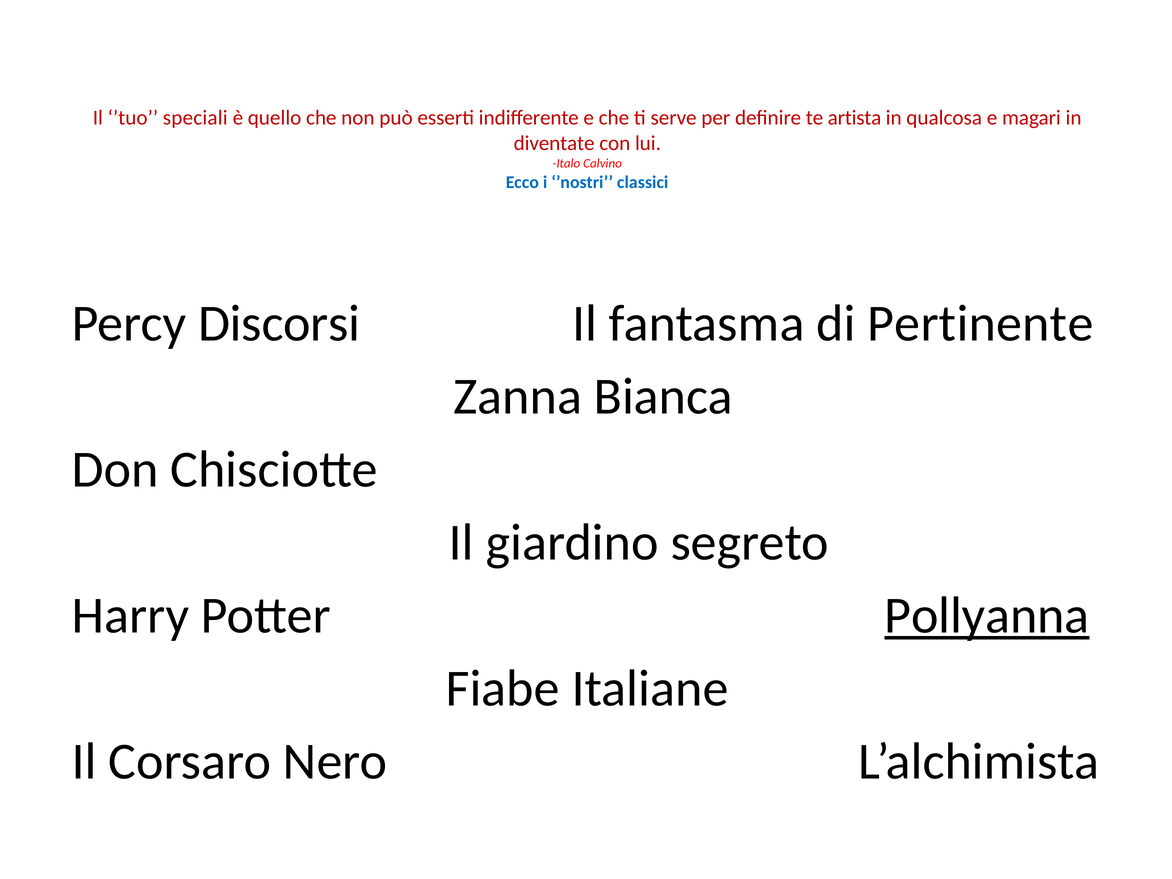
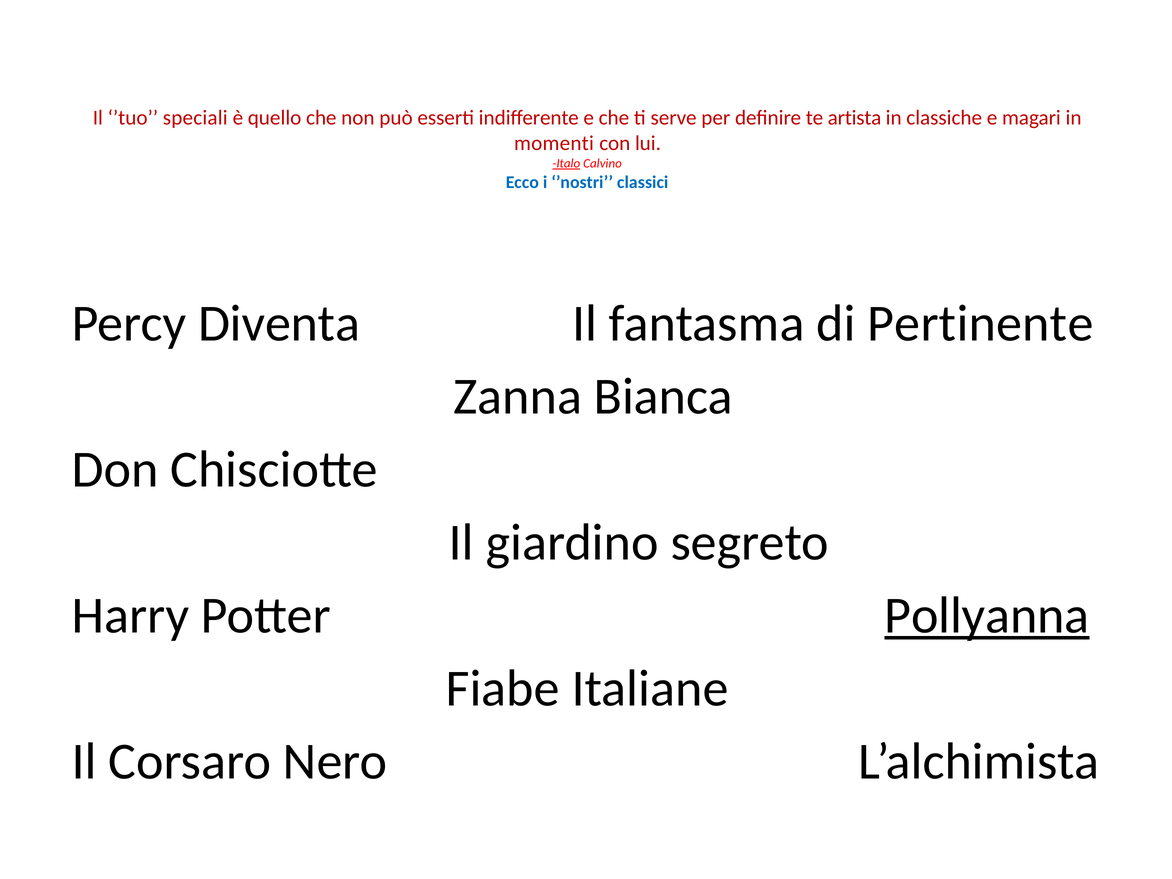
qualcosa: qualcosa -> classiche (944, 118)
diventate: diventate -> momenti (554, 143)
Italo underline: none -> present (566, 163)
Discorsi: Discorsi -> Diventa (279, 323)
